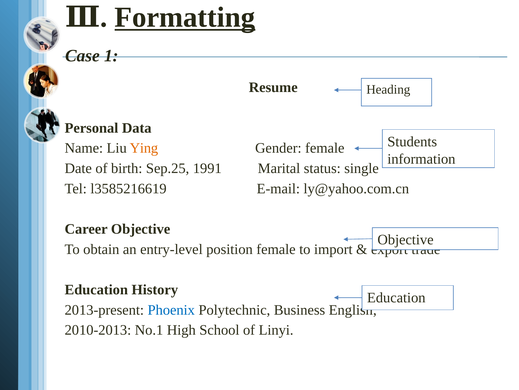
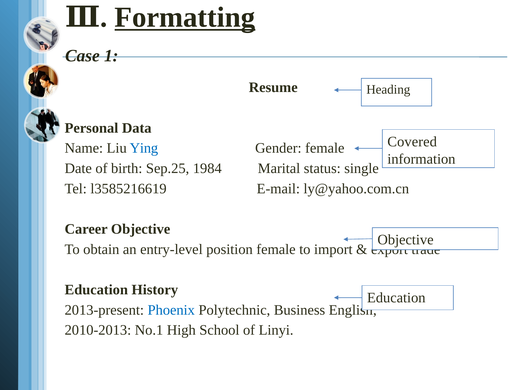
Students: Students -> Covered (412, 142)
Ying colour: orange -> blue (144, 148)
1991: 1991 -> 1984 (207, 168)
